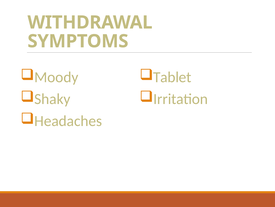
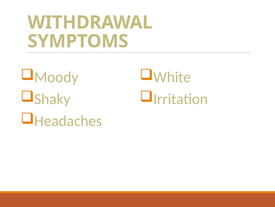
Tablet: Tablet -> White (172, 77)
